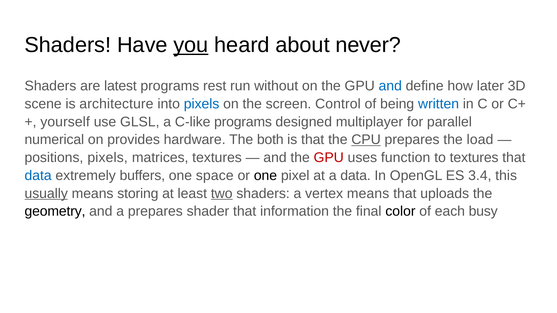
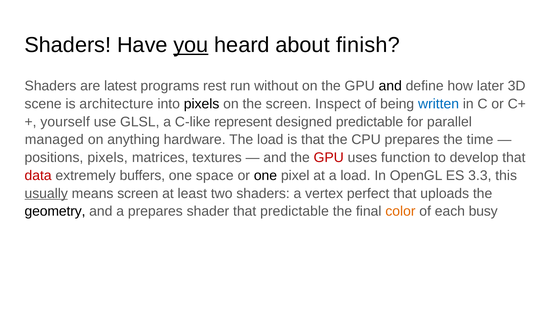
never: never -> finish (368, 45)
and colour: blue -> black (390, 86)
pixels colour: blue -> black (202, 104)
Control: Control -> Inspect (338, 104)
C‑like programs: programs -> represent (243, 122)
designed multiplayer: multiplayer -> predictable (370, 122)
numerical: numerical -> managed (54, 140)
provides: provides -> anything (134, 140)
The both: both -> load (270, 140)
CPU underline: present -> none (366, 140)
load: load -> time (480, 140)
to textures: textures -> develop (474, 158)
data colour: blue -> red (38, 176)
a data: data -> load (355, 176)
3.4: 3.4 -> 3.3 (480, 176)
means storing: storing -> screen (138, 194)
two underline: present -> none (222, 194)
vertex means: means -> perfect (368, 194)
that information: information -> predictable (294, 212)
color colour: black -> orange (400, 212)
